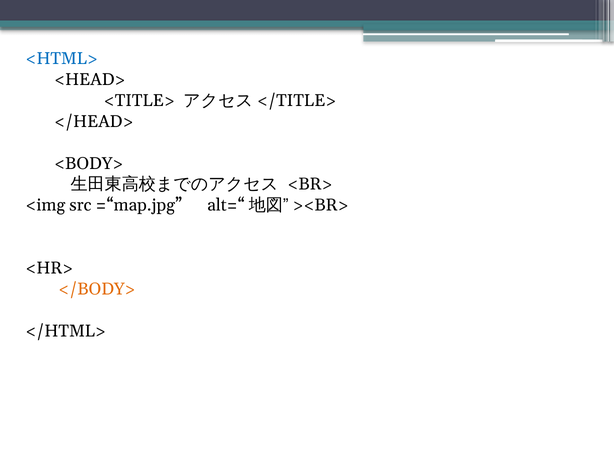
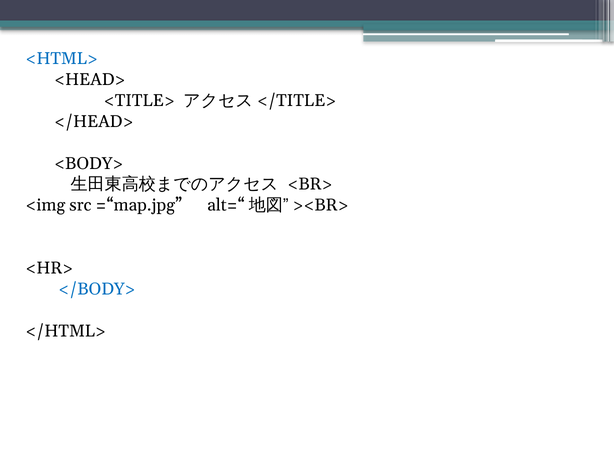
</BODY> colour: orange -> blue (97, 289)
